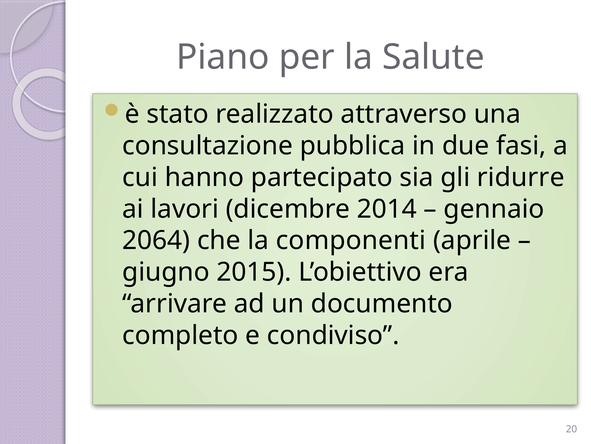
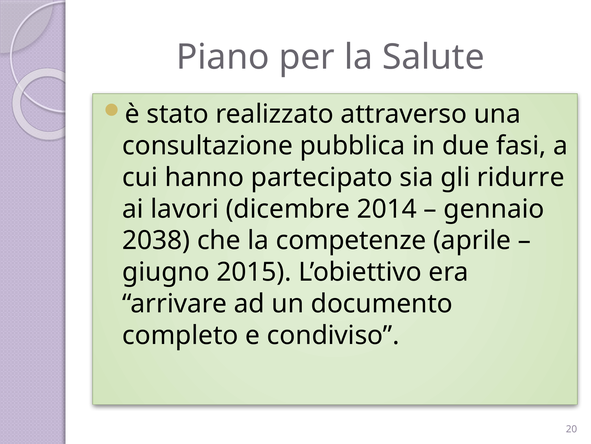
2064: 2064 -> 2038 (156, 240)
componenti: componenti -> competenze (351, 240)
